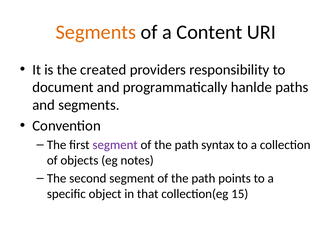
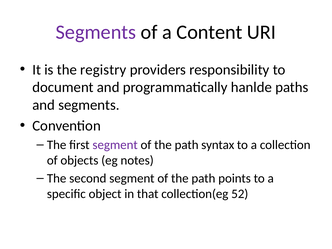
Segments colour: orange -> purple (96, 32)
created: created -> registry (103, 70)
15: 15 -> 52 (240, 194)
